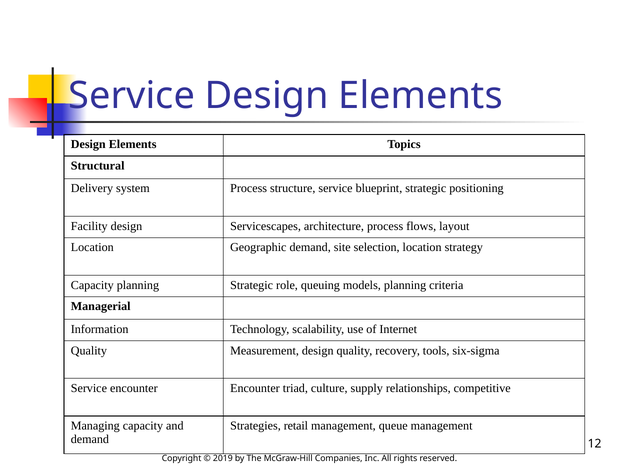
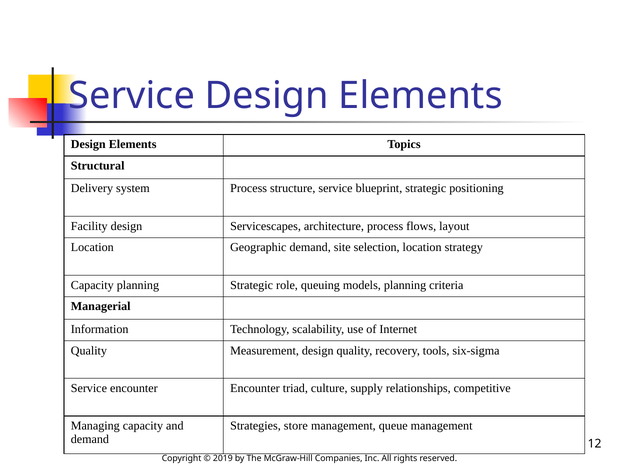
retail: retail -> store (296, 426)
